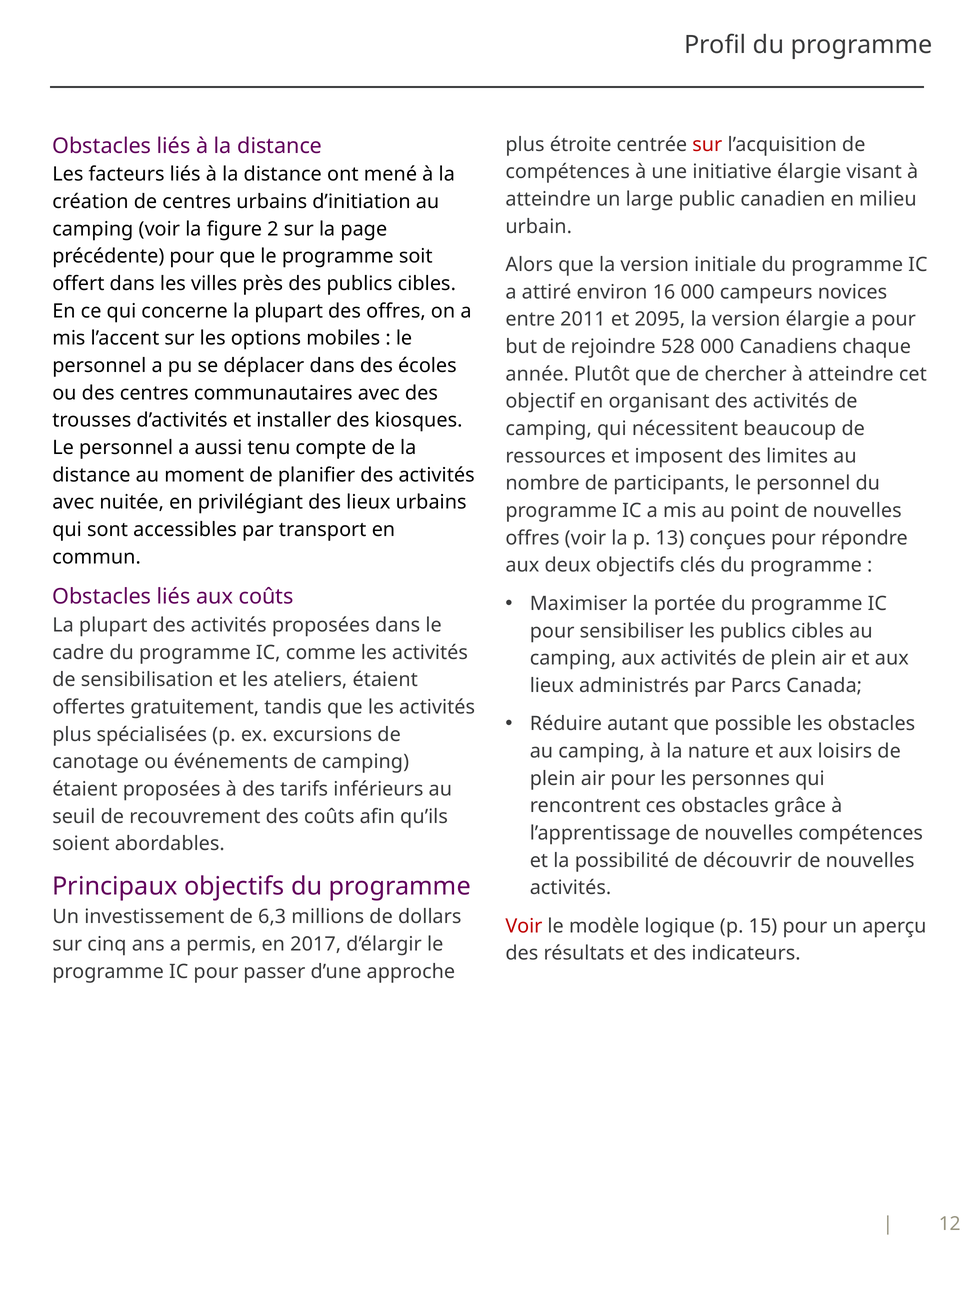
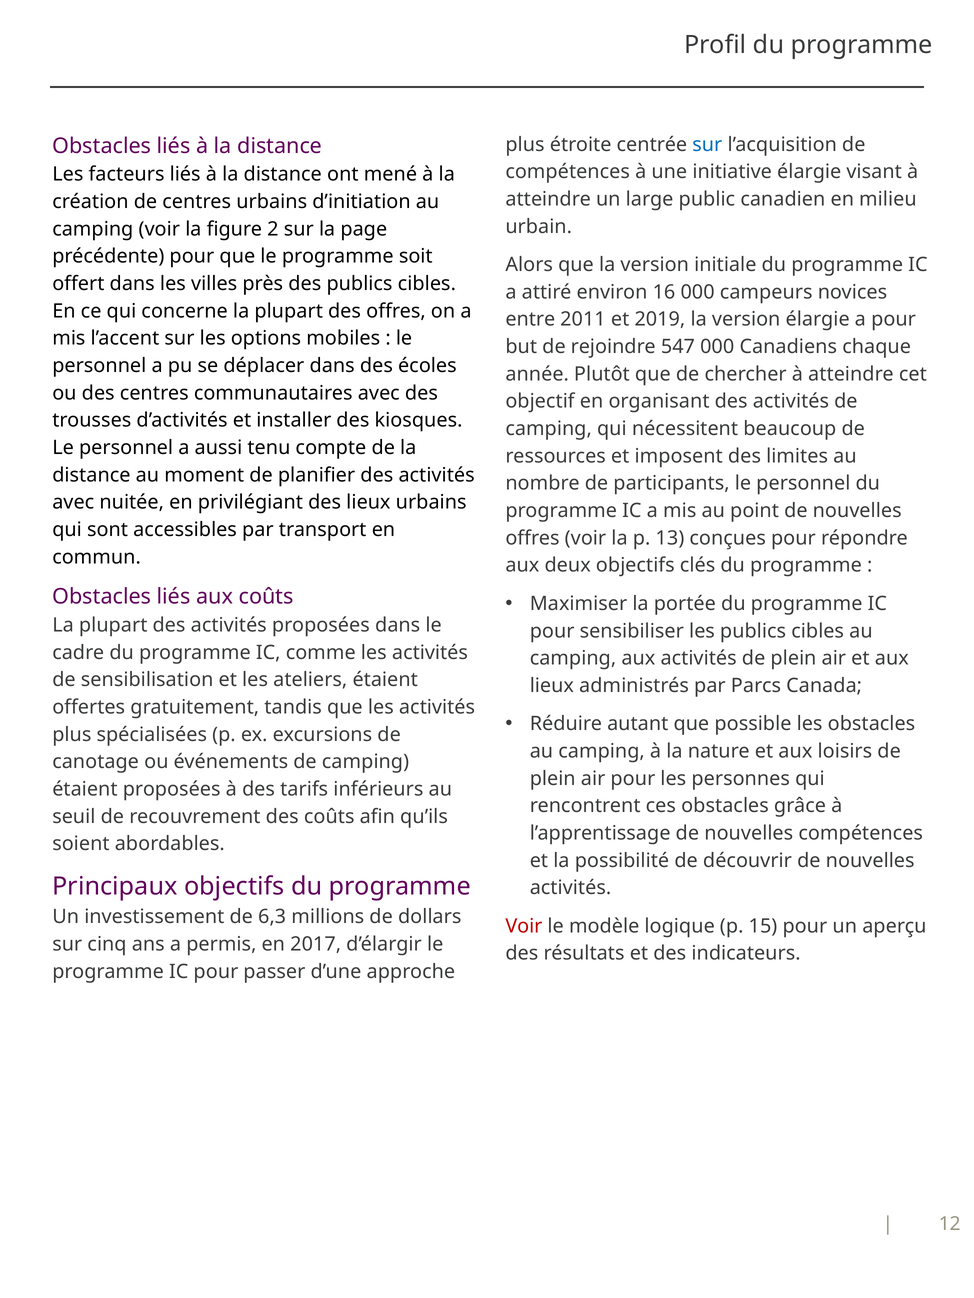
sur colour: red -> blue (707, 145)
2095: 2095 -> 2019 (660, 320)
528: 528 -> 547 (678, 347)
